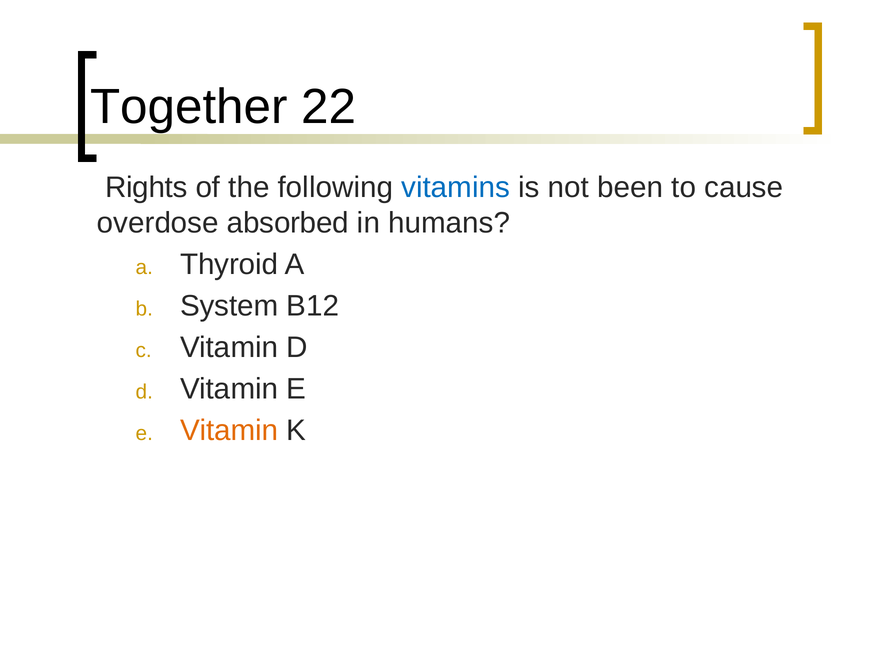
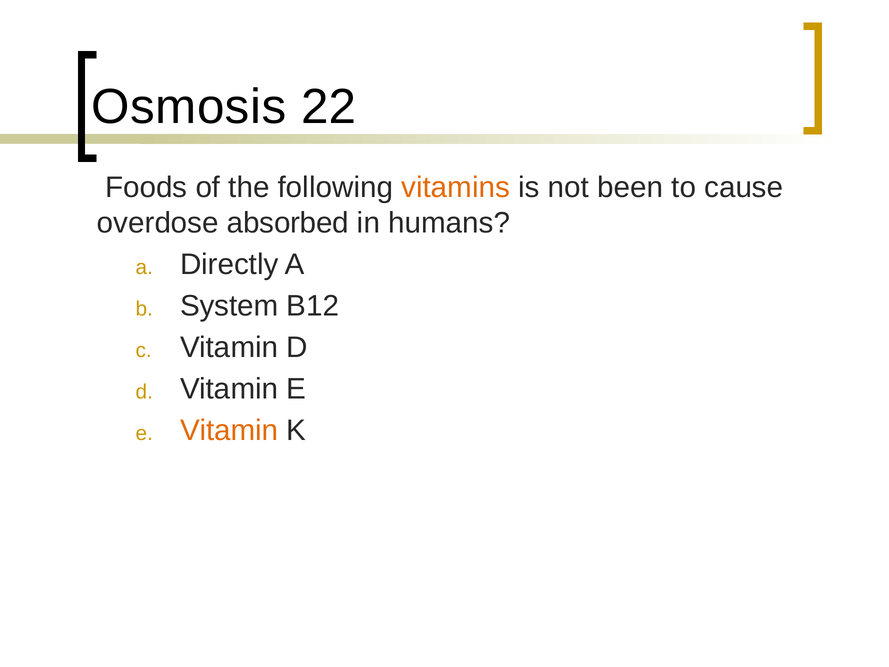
Together: Together -> Osmosis (189, 107)
Rights: Rights -> Foods (146, 187)
vitamins colour: blue -> orange (456, 187)
Thyroid: Thyroid -> Directly (229, 264)
